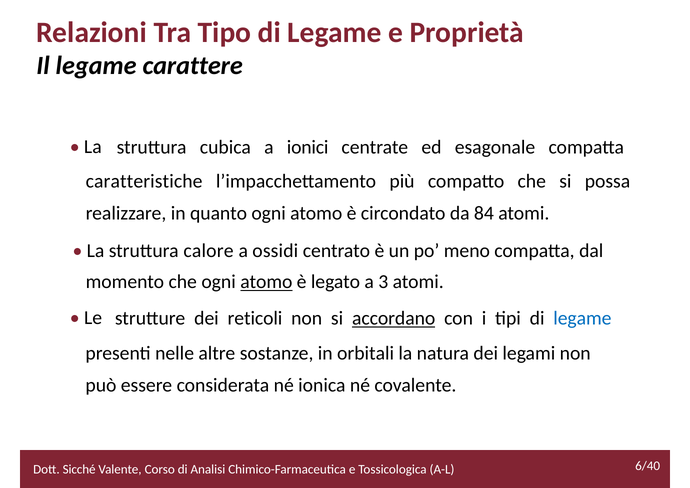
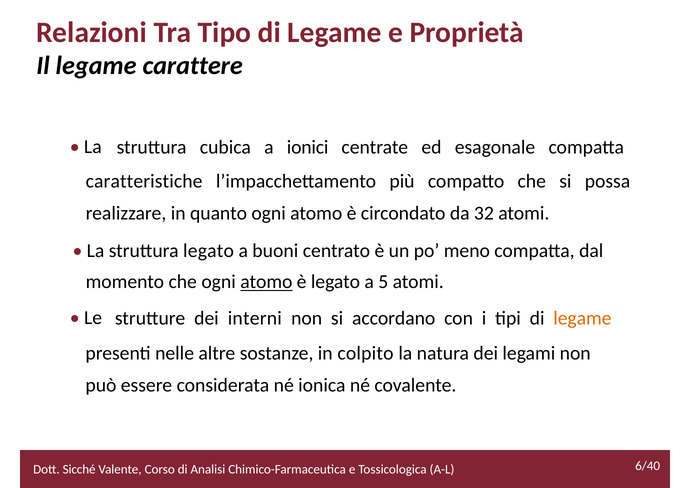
84: 84 -> 32 (484, 213)
struttura calore: calore -> legato (209, 251)
ossidi: ossidi -> buoni (275, 251)
3: 3 -> 5 (383, 282)
reticoli: reticoli -> interni (255, 318)
accordano underline: present -> none (394, 318)
legame colour: blue -> orange (582, 318)
orbitali: orbitali -> colpito (365, 353)
